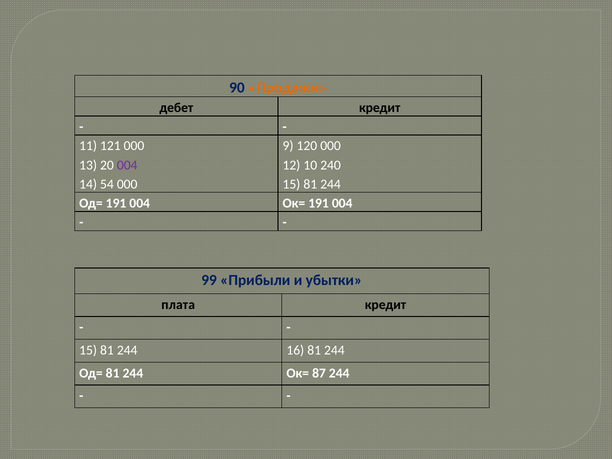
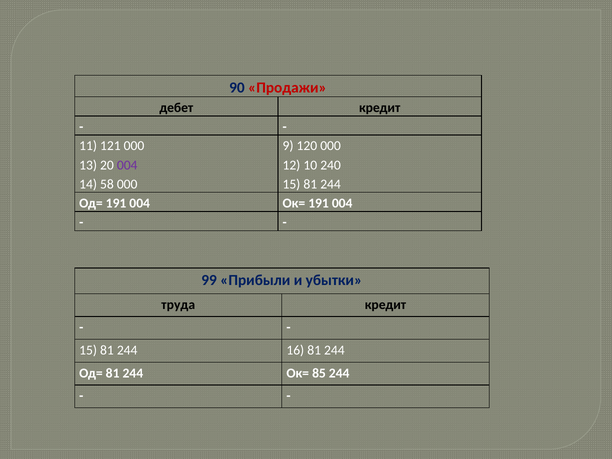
Продажи colour: orange -> red (287, 88)
54: 54 -> 58 (107, 184)
плата: плата -> труда (178, 305)
87: 87 -> 85 (319, 373)
